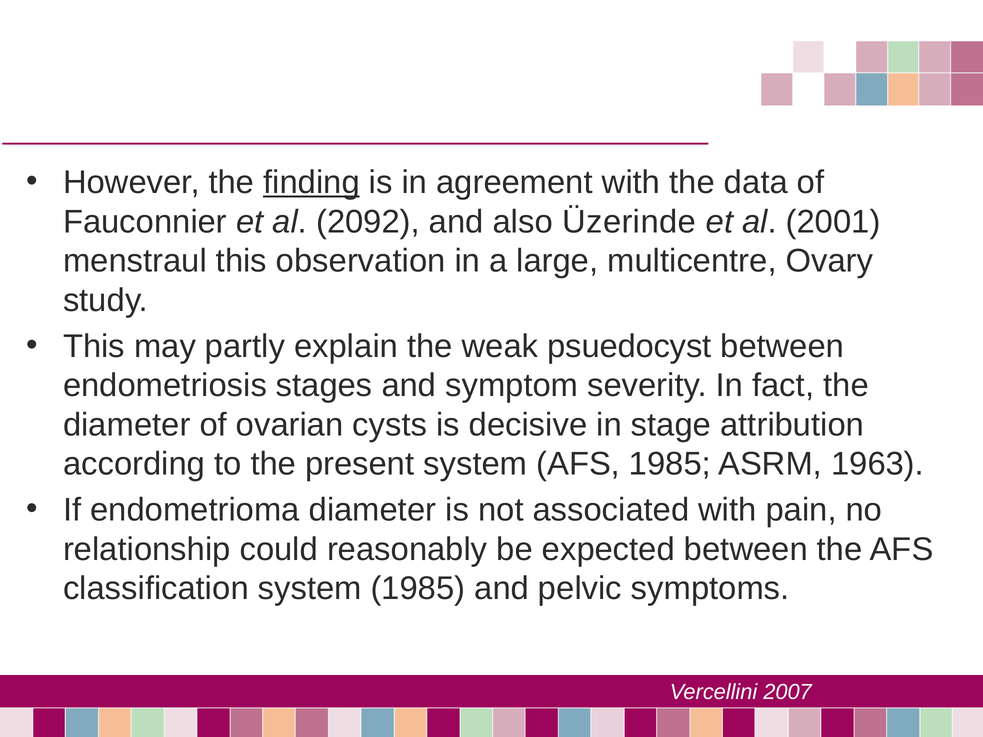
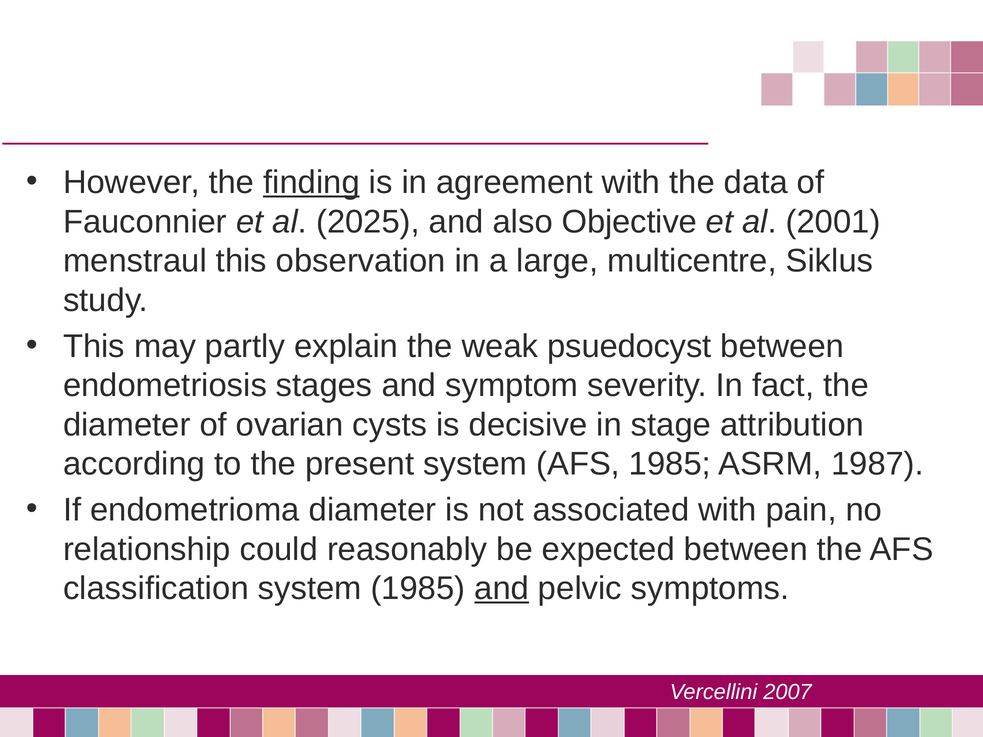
2092: 2092 -> 2025 (368, 222)
Üzerinde: Üzerinde -> Objective (629, 222)
Ovary: Ovary -> Siklus (829, 261)
1963: 1963 -> 1987 (878, 464)
and underline: none -> present (502, 589)
